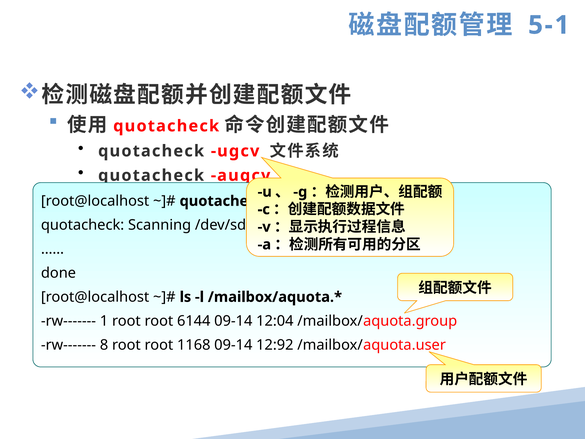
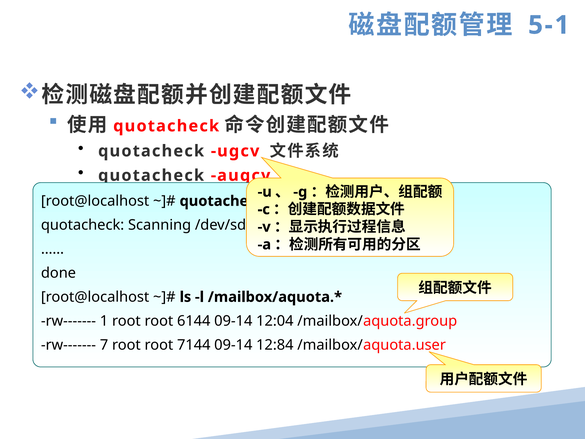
8: 8 -> 7 (104, 345)
1168: 1168 -> 7144 (194, 345)
12:92: 12:92 -> 12:84 (275, 345)
